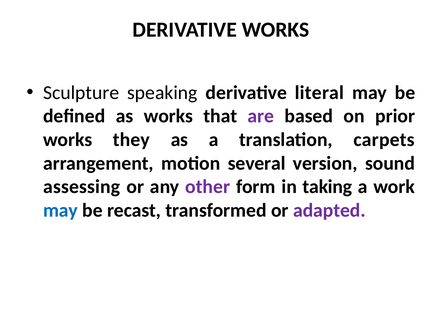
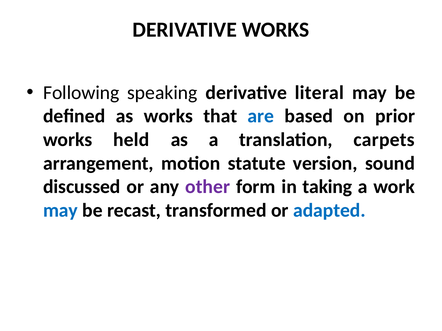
Sculpture: Sculpture -> Following (81, 93)
are colour: purple -> blue (261, 116)
they: they -> held (131, 140)
several: several -> statute (257, 163)
assessing: assessing -> discussed (82, 187)
adapted colour: purple -> blue (329, 211)
